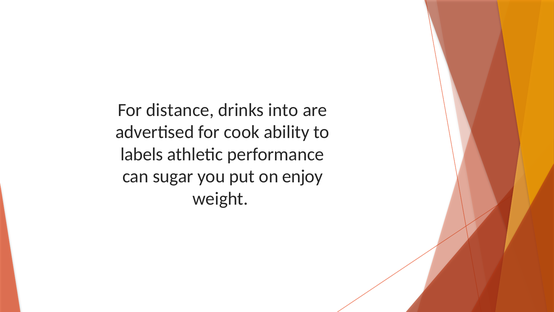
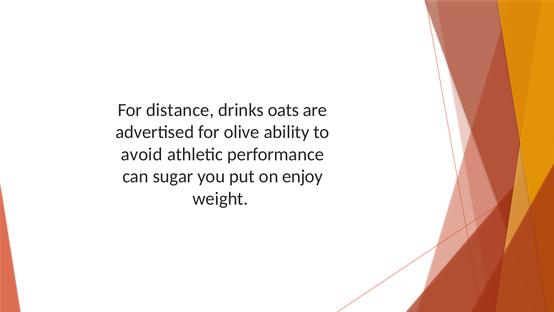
into: into -> oats (283, 110)
cook: cook -> olive (242, 132)
labels: labels -> avoid (142, 154)
